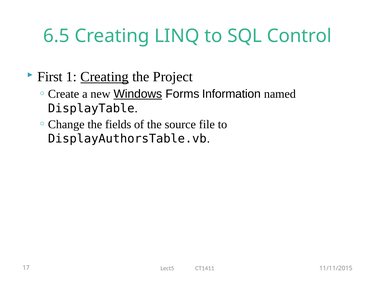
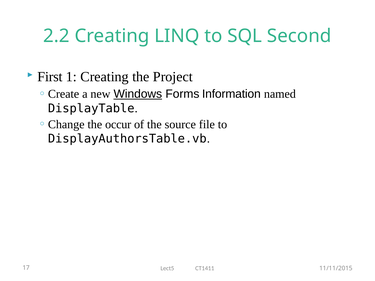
6.5: 6.5 -> 2.2 (56, 36)
Control: Control -> Second (299, 36)
Creating underline: present -> none (105, 77)
fields: fields -> occur (118, 125)
